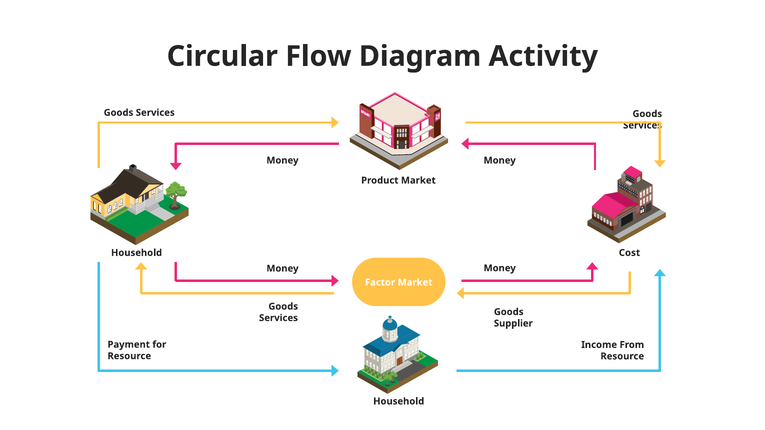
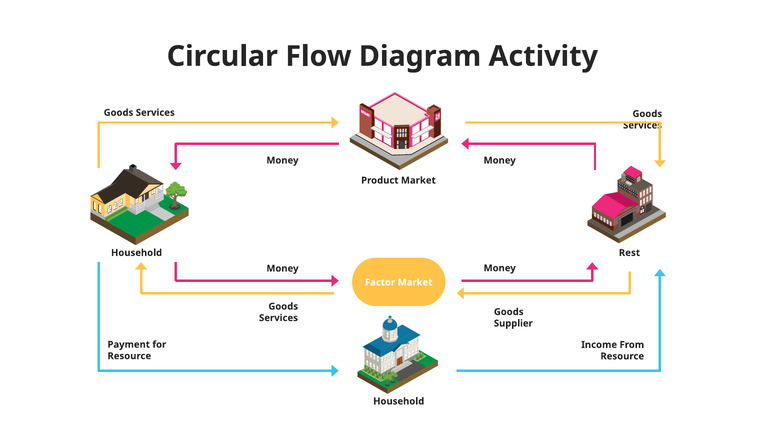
Cost: Cost -> Rest (629, 253)
